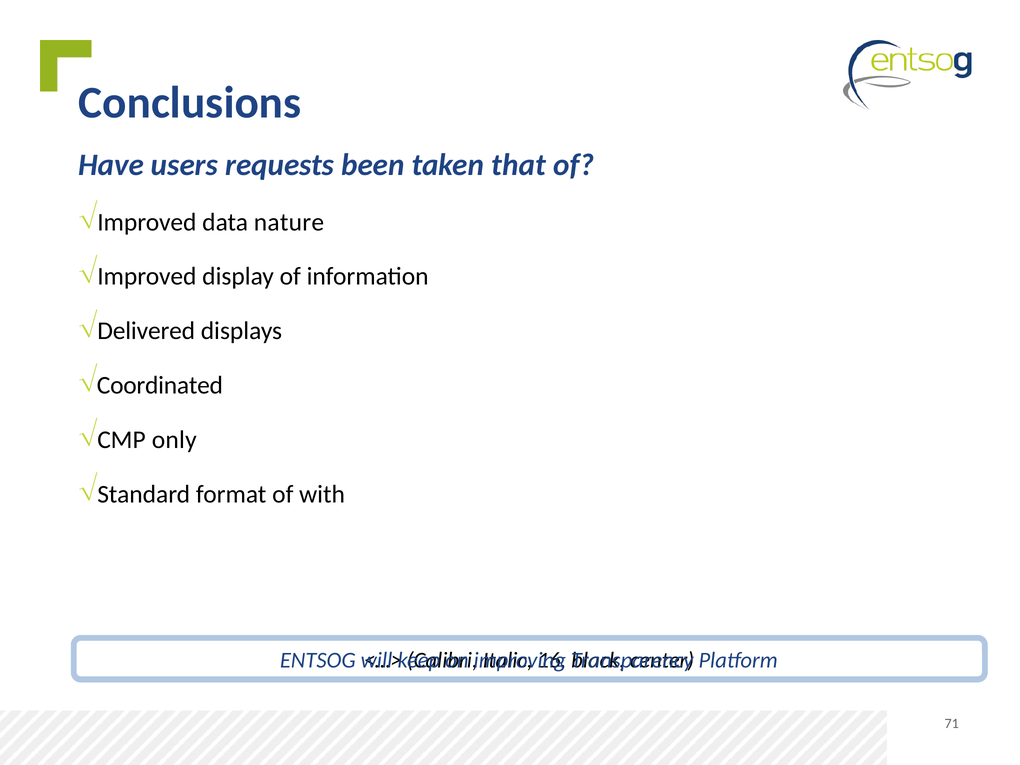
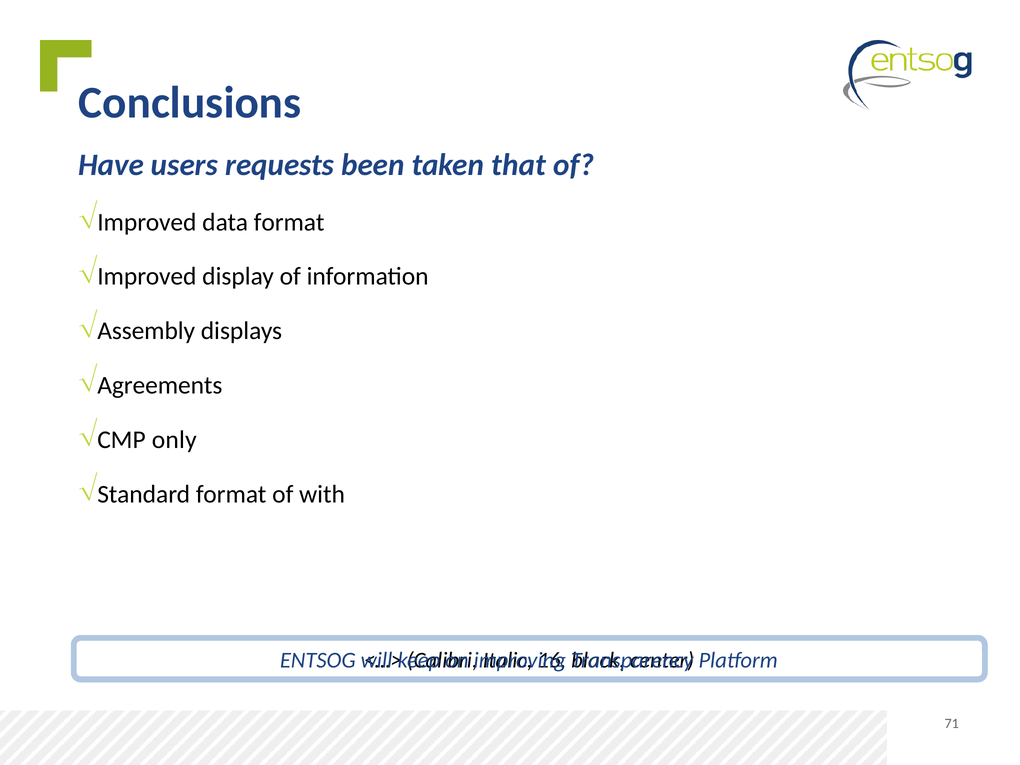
data nature: nature -> format (289, 222)
Delivered: Delivered -> Assembly (146, 331)
Coordinated: Coordinated -> Agreements (160, 385)
